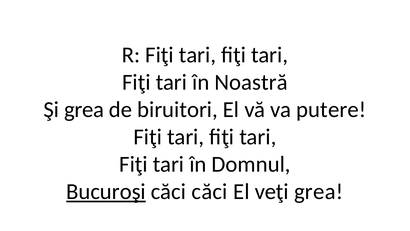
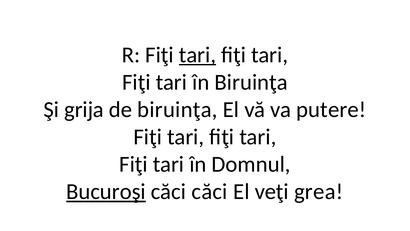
tari underline: none -> present (197, 55)
în Noastră: Noastră -> Biruinţa (251, 82)
Şi grea: grea -> grija (84, 109)
de biruitori: biruitori -> biruinţa (177, 109)
